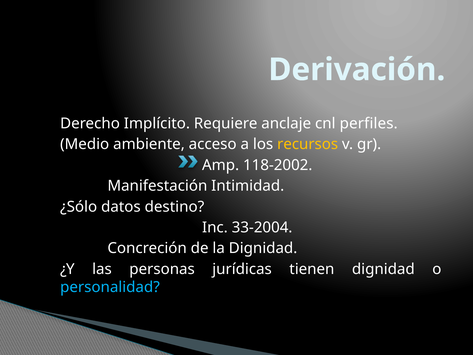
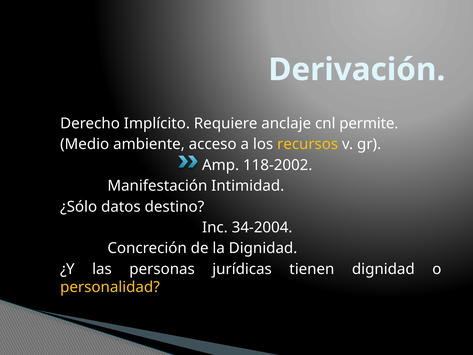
perfiles: perfiles -> permite (369, 123)
33-2004: 33-2004 -> 34-2004 (262, 227)
personalidad colour: light blue -> yellow (110, 287)
